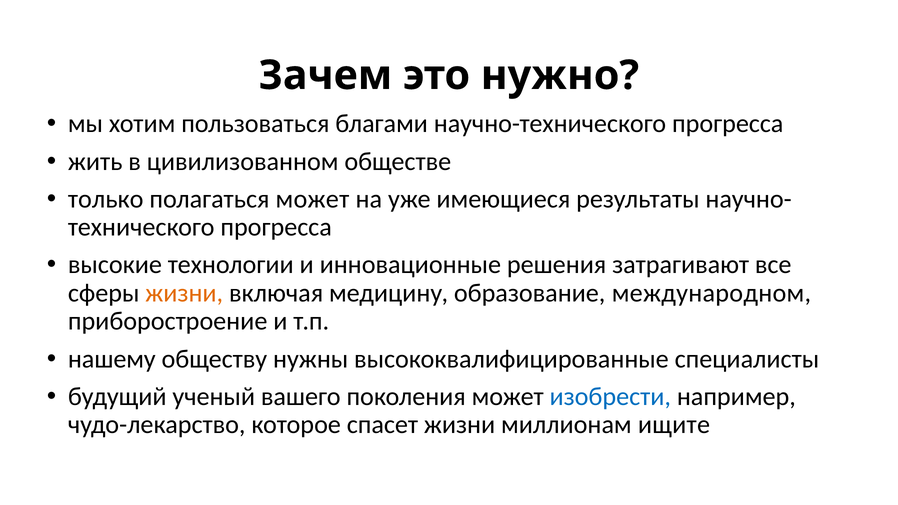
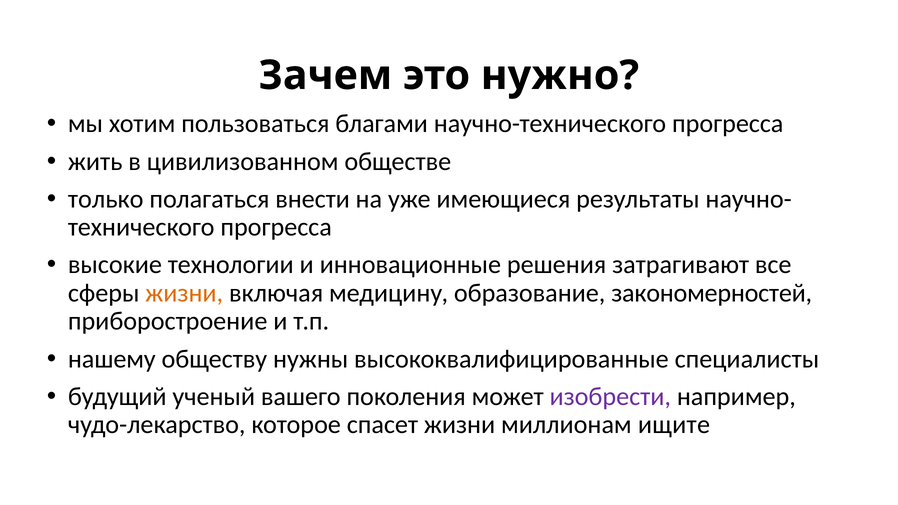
полагаться может: может -> внести (313, 199)
международном: международном -> закономерностей (712, 293)
изобрести colour: blue -> purple (610, 397)
